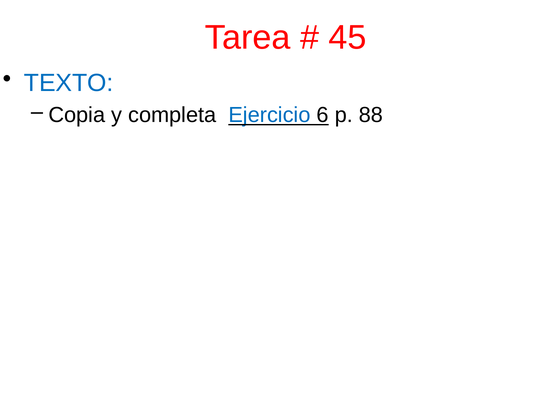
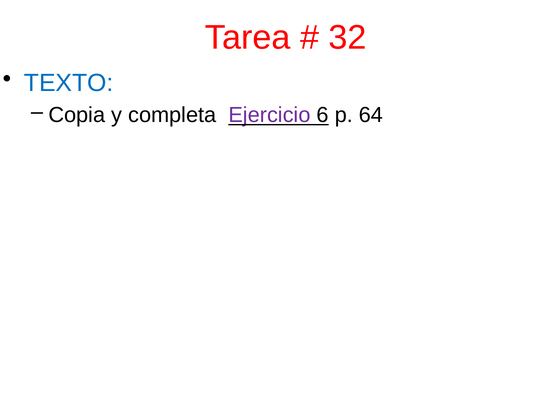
45: 45 -> 32 (348, 37)
Ejercicio colour: blue -> purple (270, 115)
88: 88 -> 64 (371, 115)
